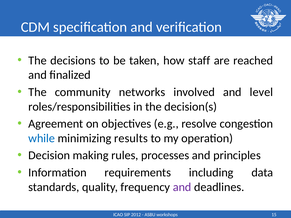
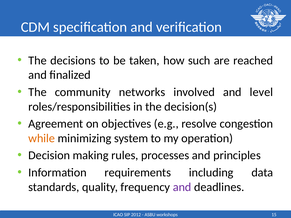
staff: staff -> such (199, 61)
while colour: blue -> orange (42, 138)
results: results -> system (131, 138)
